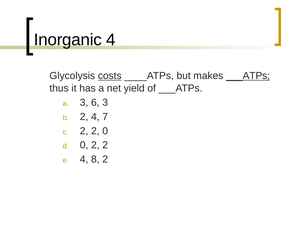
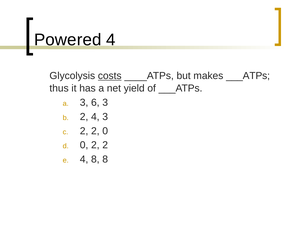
Inorganic: Inorganic -> Powered (68, 40)
___ATPs underline: present -> none (248, 76)
4 7: 7 -> 3 (105, 117)
8 2: 2 -> 8 (105, 159)
